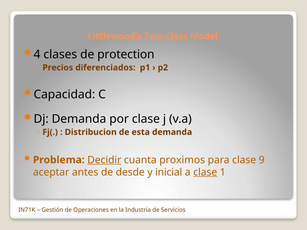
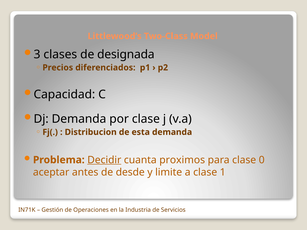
4: 4 -> 3 (37, 55)
protection: protection -> designada (126, 55)
9: 9 -> 0 (262, 160)
inicial: inicial -> limite (169, 172)
clase underline: present -> none (205, 172)
